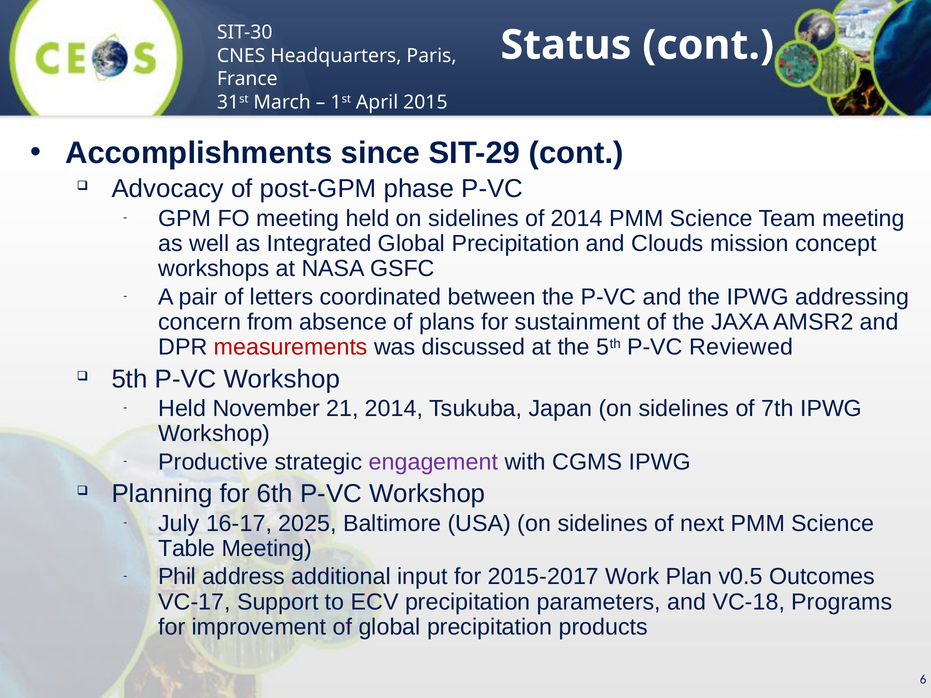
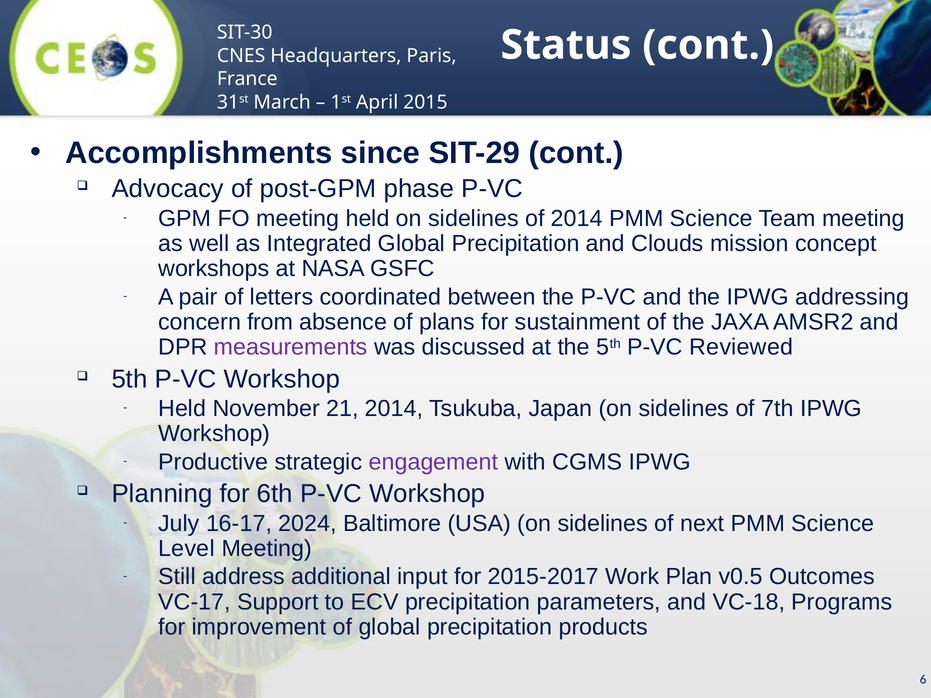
measurements colour: red -> purple (291, 347)
2025: 2025 -> 2024 (308, 524)
Table: Table -> Level (187, 549)
Phil: Phil -> Still (177, 577)
